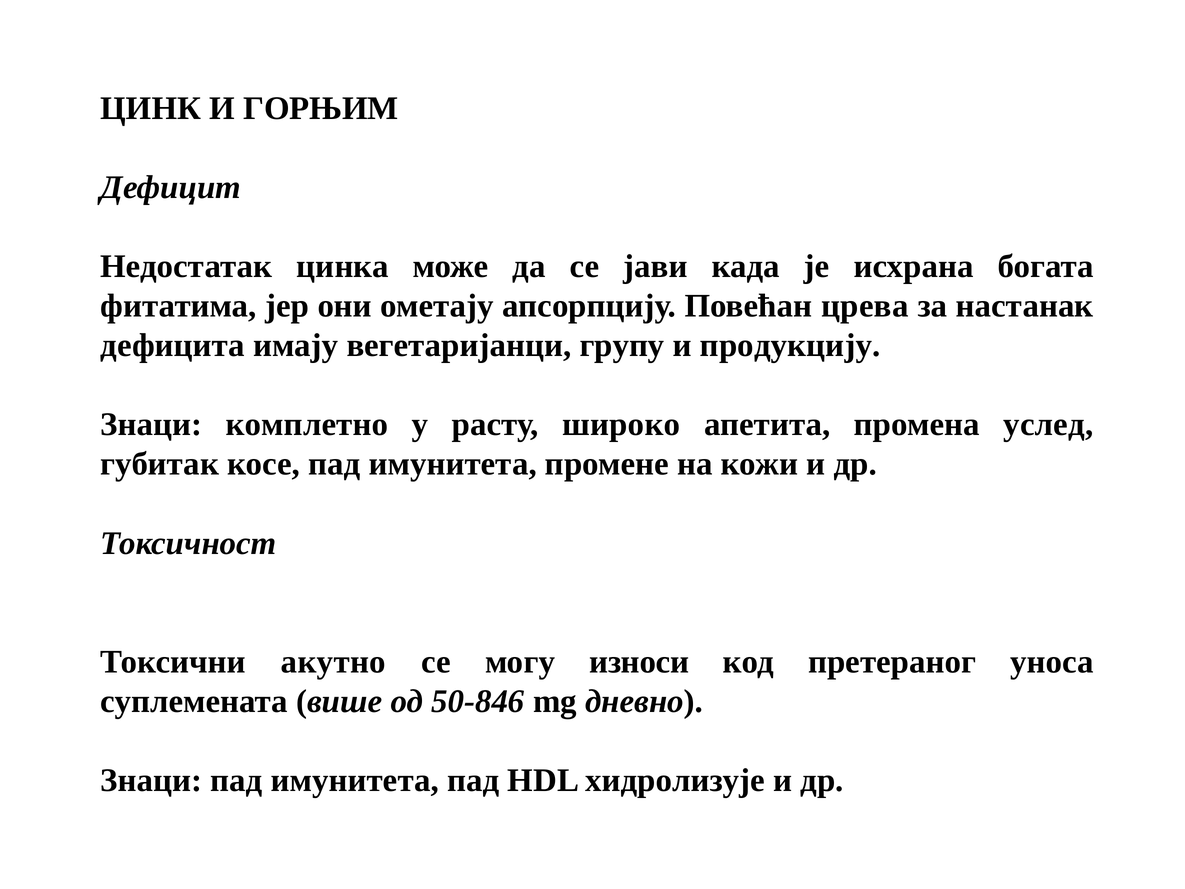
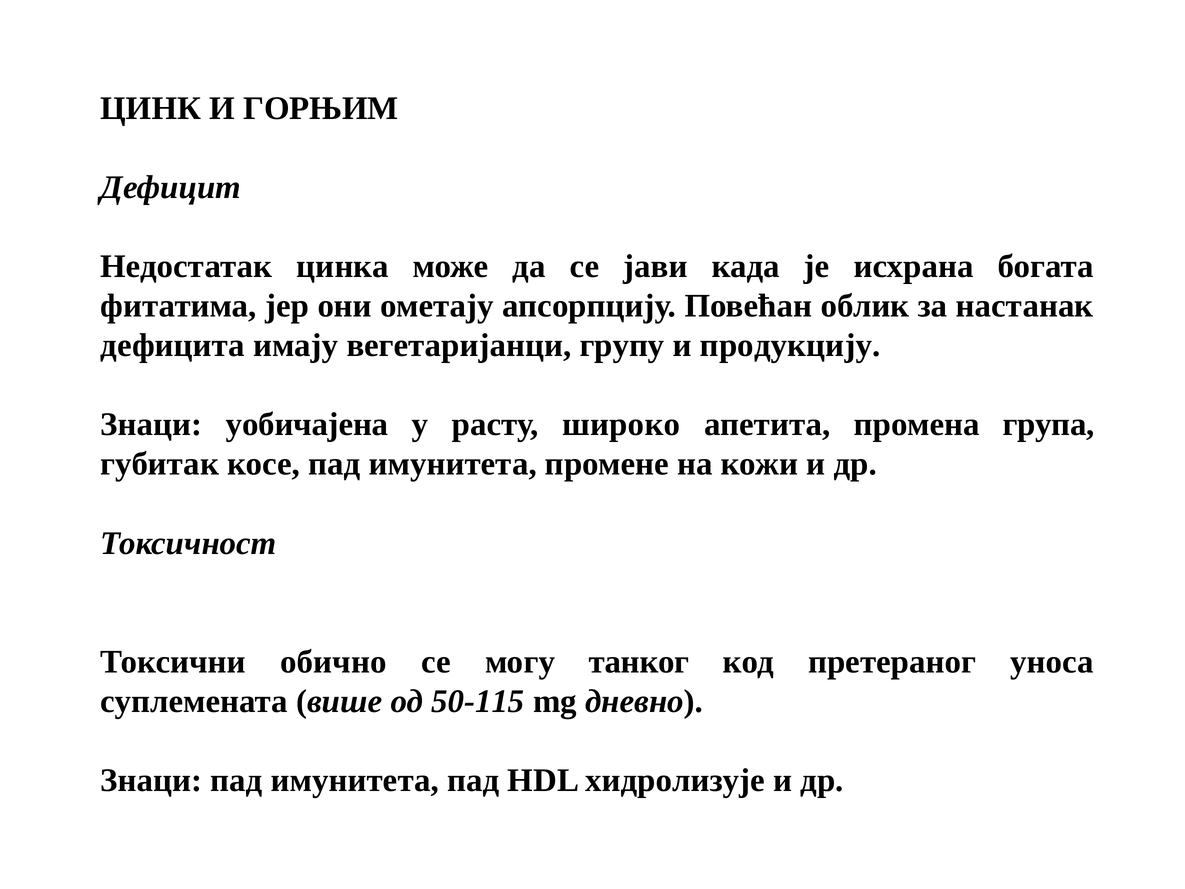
црева: црева -> облик (865, 306)
комплетно: комплетно -> уобичајена (307, 424)
услед: услед -> група (1049, 424)
акутно: акутно -> обичнo (333, 662)
износи: износи -> танког (639, 662)
50-846: 50-846 -> 50-115 (478, 701)
